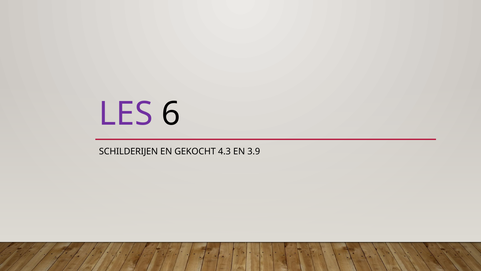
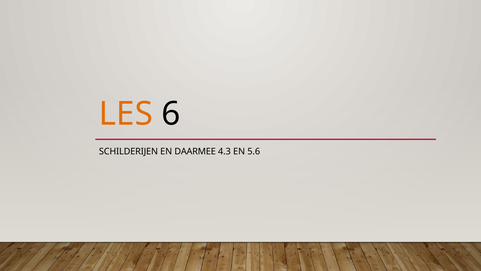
LES colour: purple -> orange (126, 114)
GEKOCHT: GEKOCHT -> DAARMEE (195, 151)
3.9: 3.9 -> 5.6 (254, 151)
